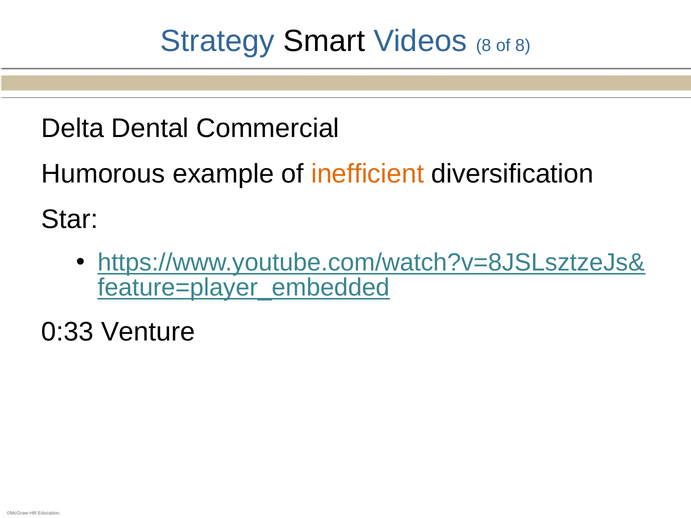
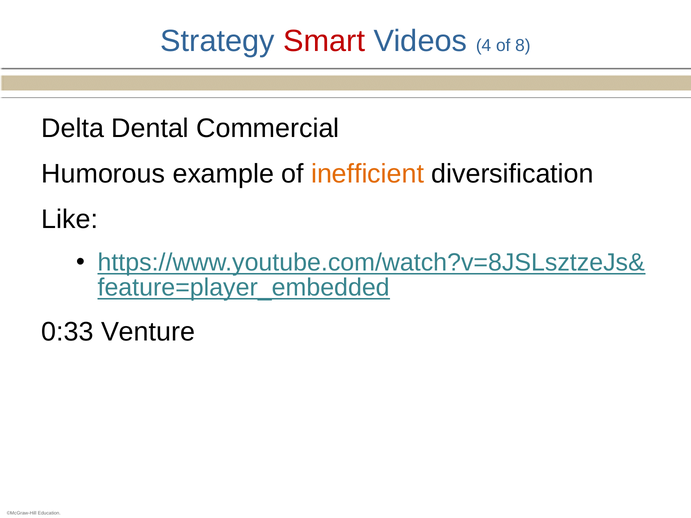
Smart colour: black -> red (324, 41)
Videos 8: 8 -> 4 (484, 46)
Star: Star -> Like (70, 219)
